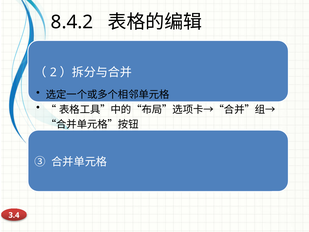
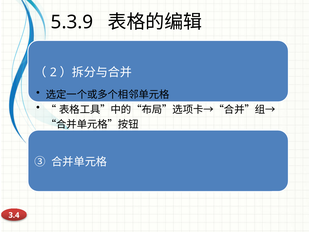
8.4.2: 8.4.2 -> 5.3.9 (72, 22)
